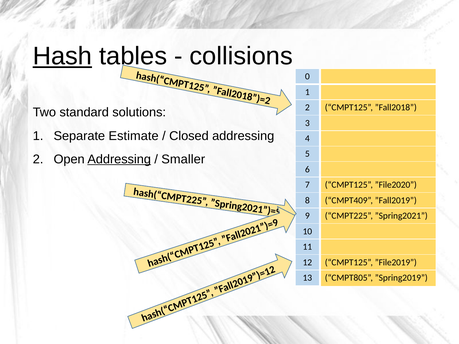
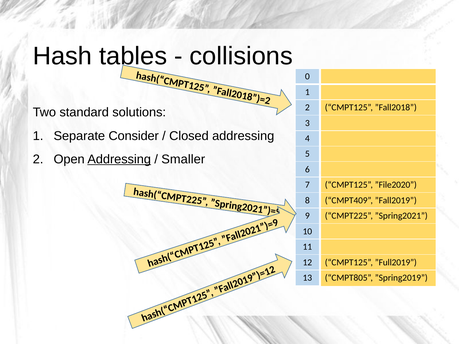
Hash underline: present -> none (62, 56)
Estimate: Estimate -> Consider (134, 136)
”File2019: ”File2019 -> ”Full2019 (396, 262)
